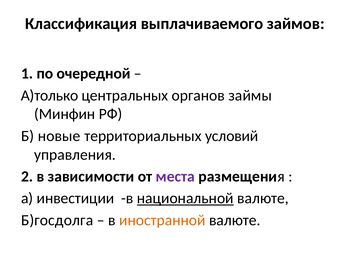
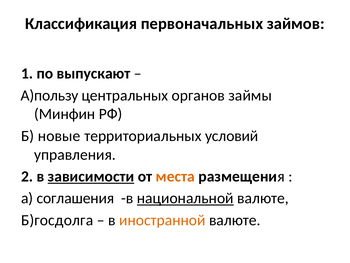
выплачиваемого: выплачиваемого -> первоначальных (202, 24)
очередной: очередной -> выпускают (94, 73)
А)только: А)только -> А)пользу (50, 95)
зависимости underline: none -> present (91, 176)
места colour: purple -> orange (175, 176)
инвестиции: инвестиции -> соглашения (75, 198)
